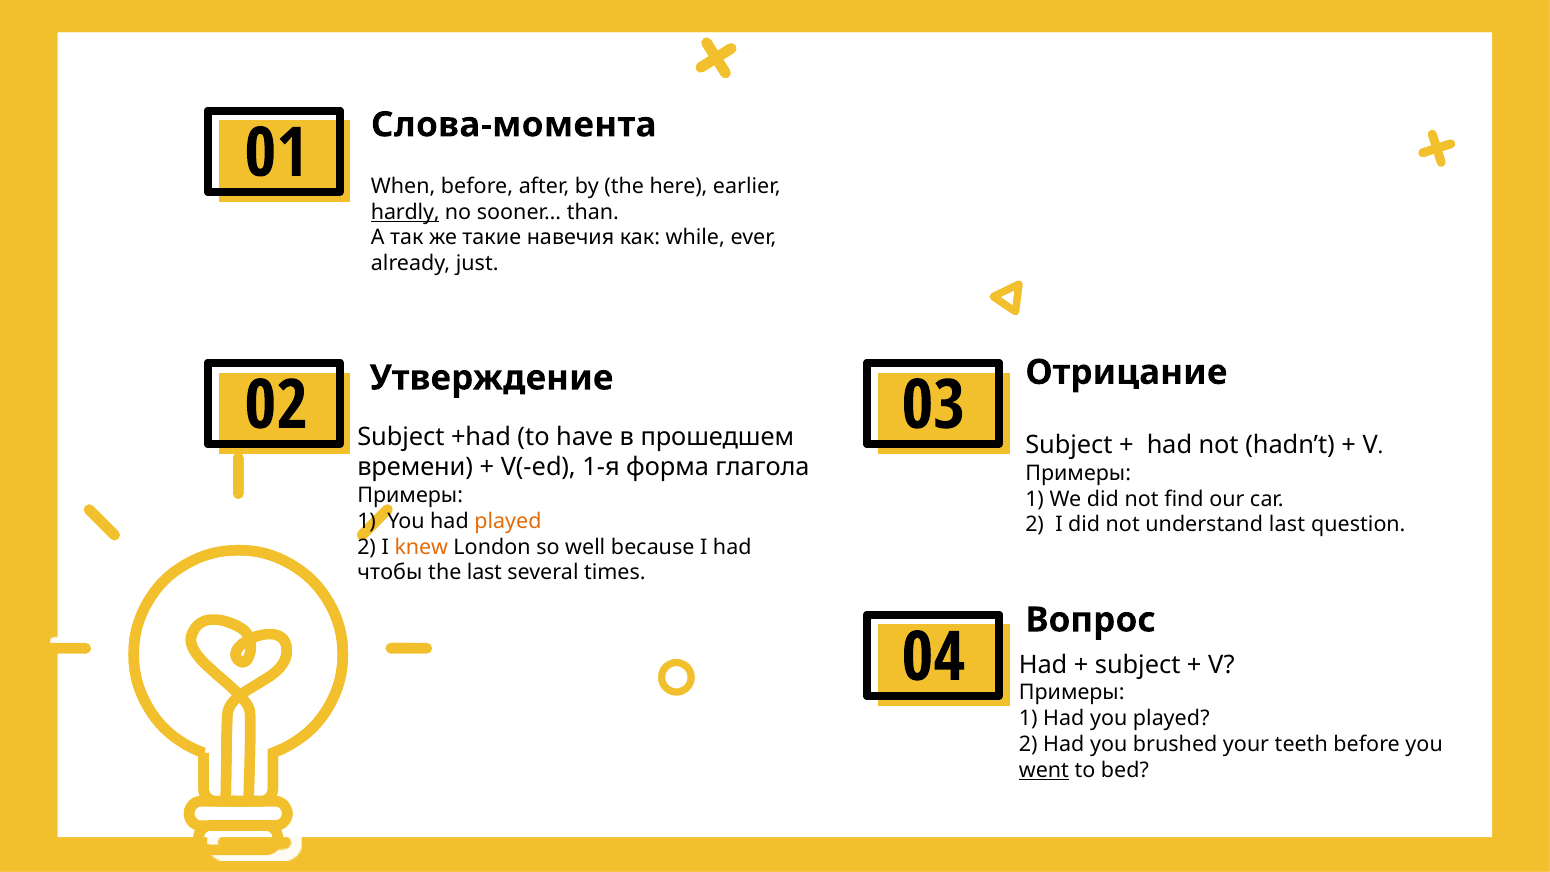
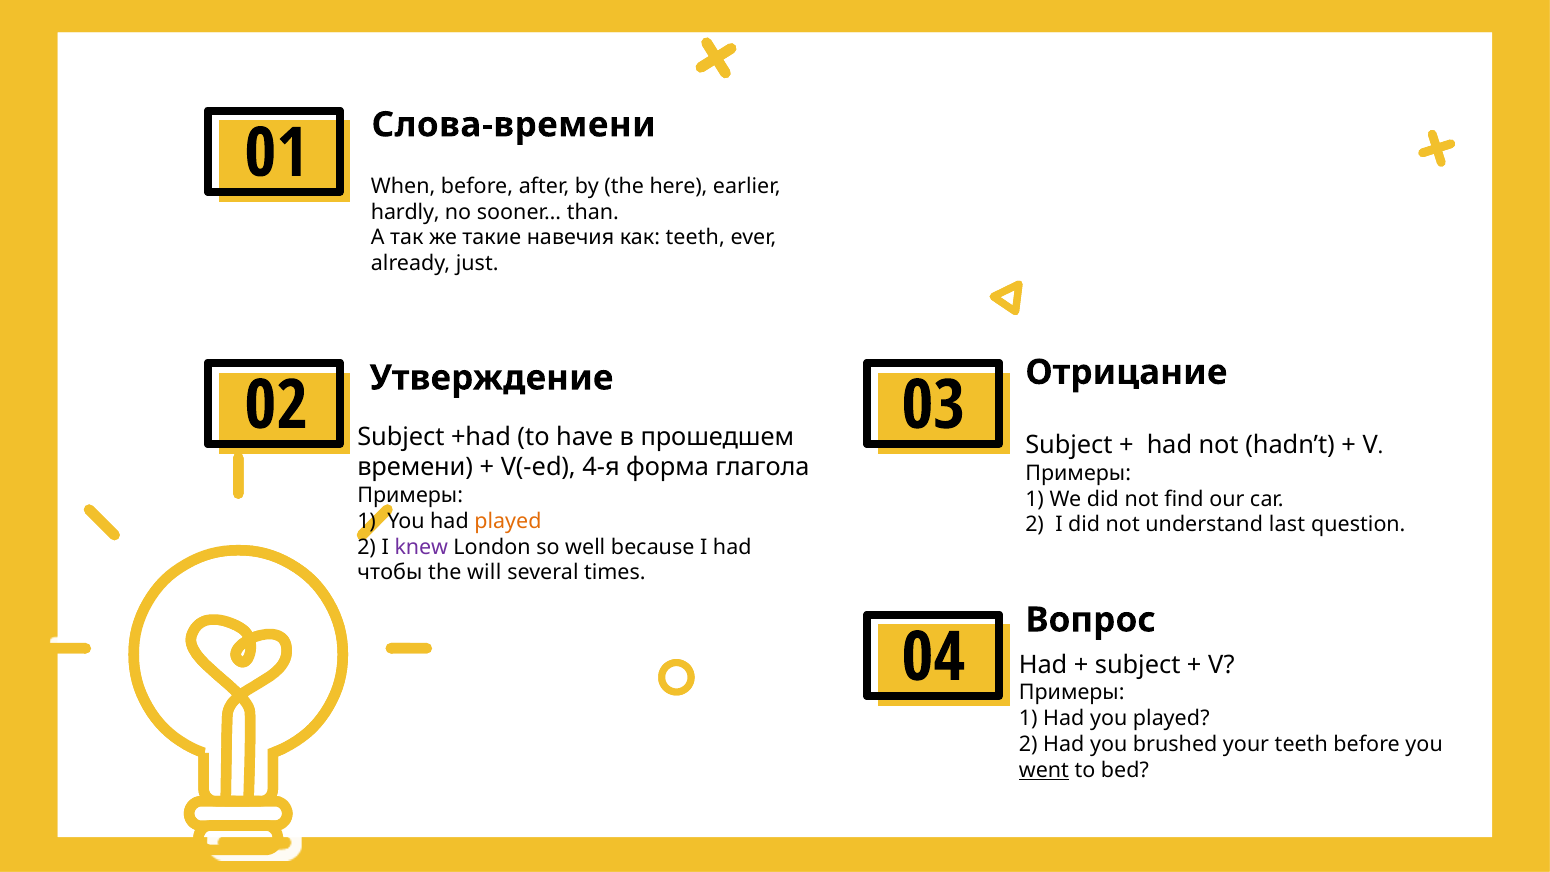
Слова-момента: Слова-момента -> Слова-времени (514, 125)
hardly underline: present -> none (405, 212)
как while: while -> teeth (695, 238)
1-я: 1-я -> 4-я (601, 467)
knew colour: orange -> purple (421, 547)
the last: last -> will (484, 573)
